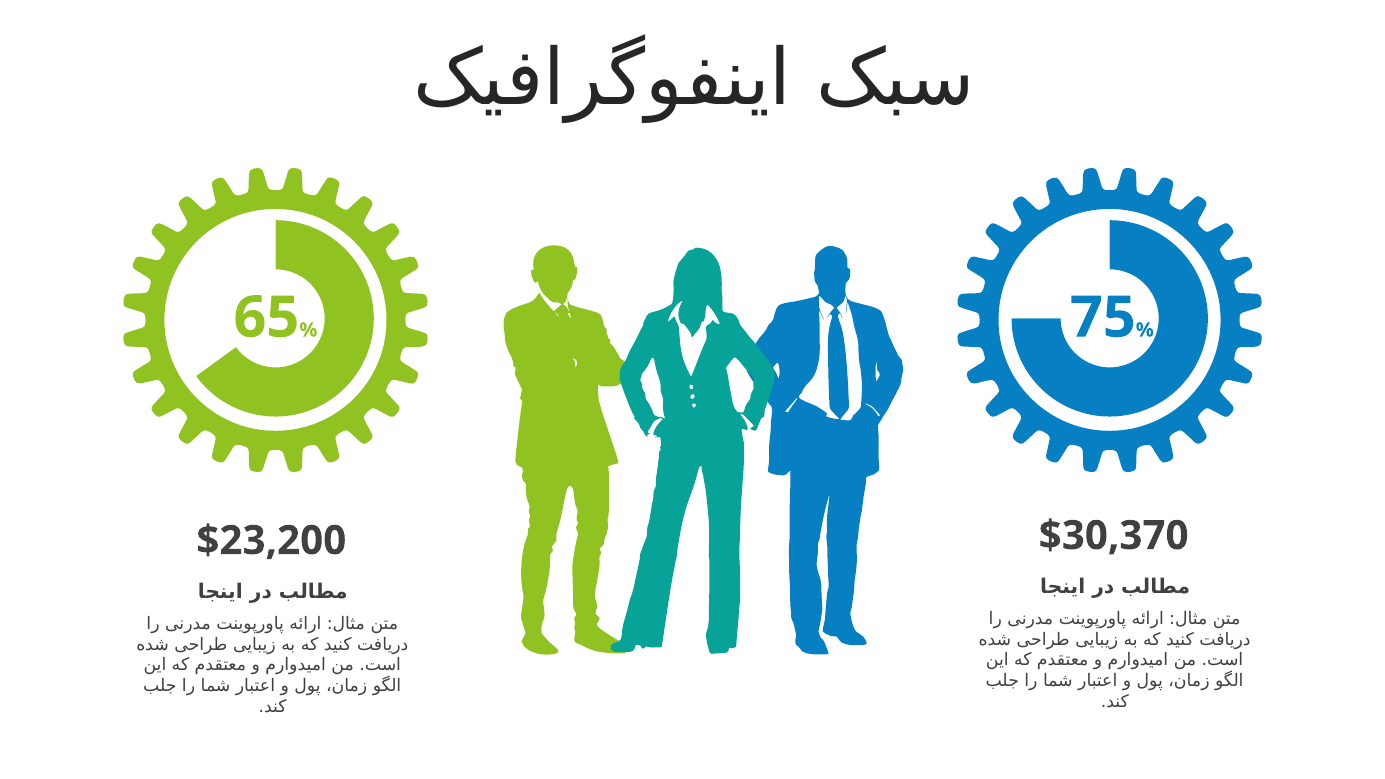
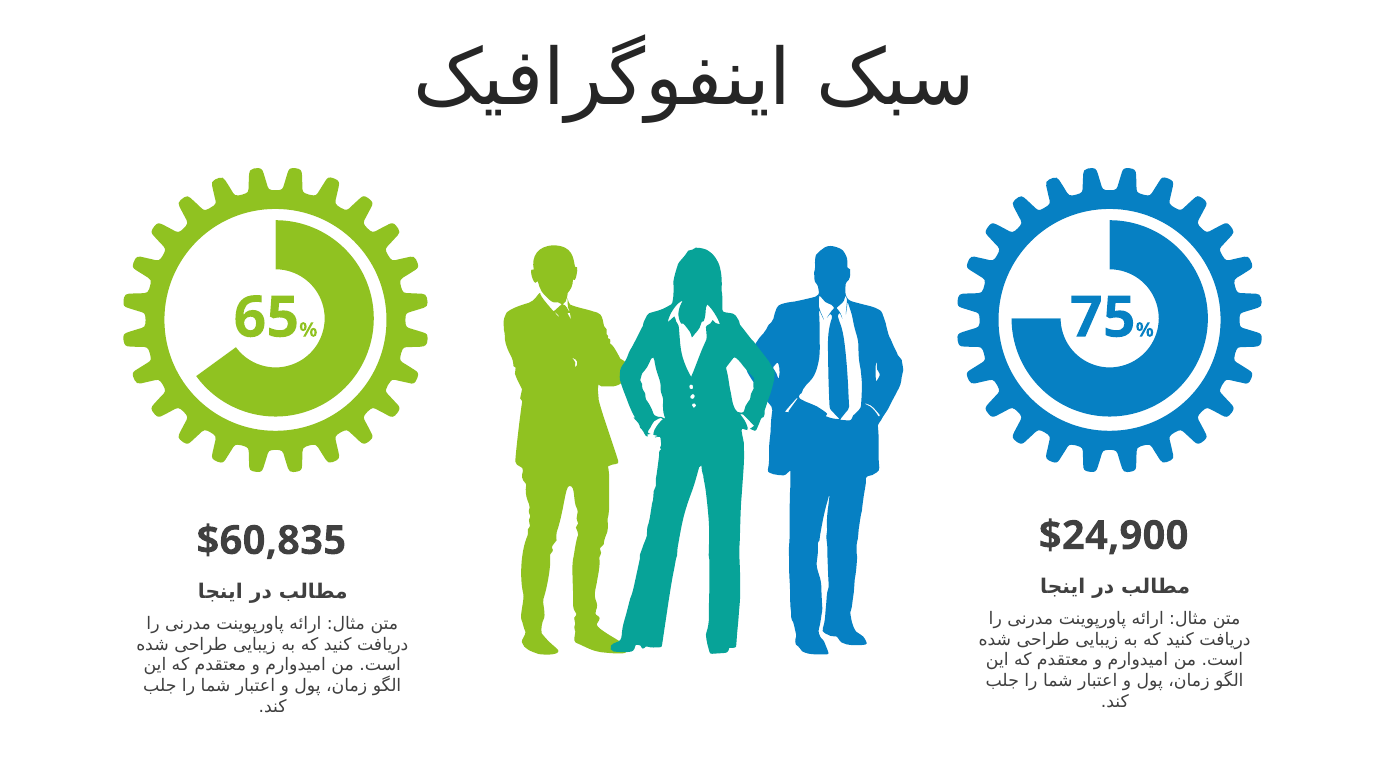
$30,370: $30,370 -> $24,900 (1114, 536)
$23,200: $23,200 -> $60,835 (271, 541)
